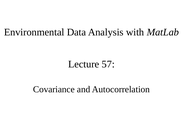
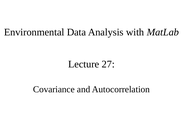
57: 57 -> 27 (108, 64)
